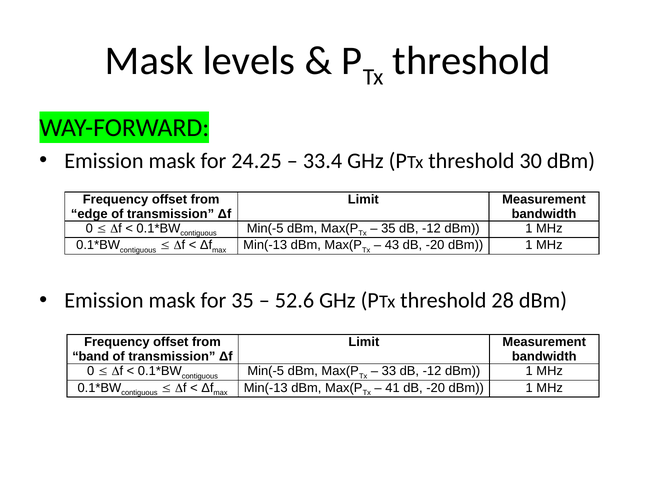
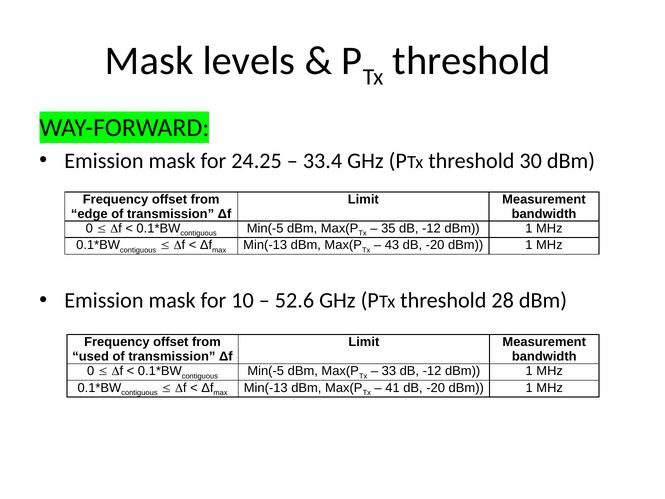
for 35: 35 -> 10 (243, 300)
band: band -> used (91, 356)
